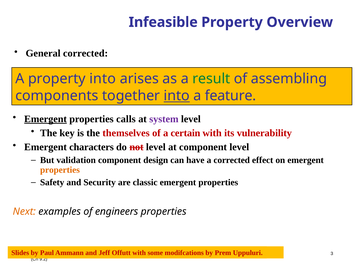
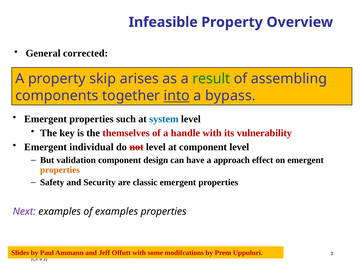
property into: into -> skip (103, 79)
feature: feature -> bypass (230, 96)
Emergent underline: present -> none (45, 119)
calls: calls -> such (126, 119)
system colour: purple -> blue (164, 119)
certain: certain -> handle (185, 133)
characters: characters -> individual (91, 147)
a corrected: corrected -> approach (232, 160)
Next colour: orange -> purple (24, 212)
of engineers: engineers -> examples (117, 212)
